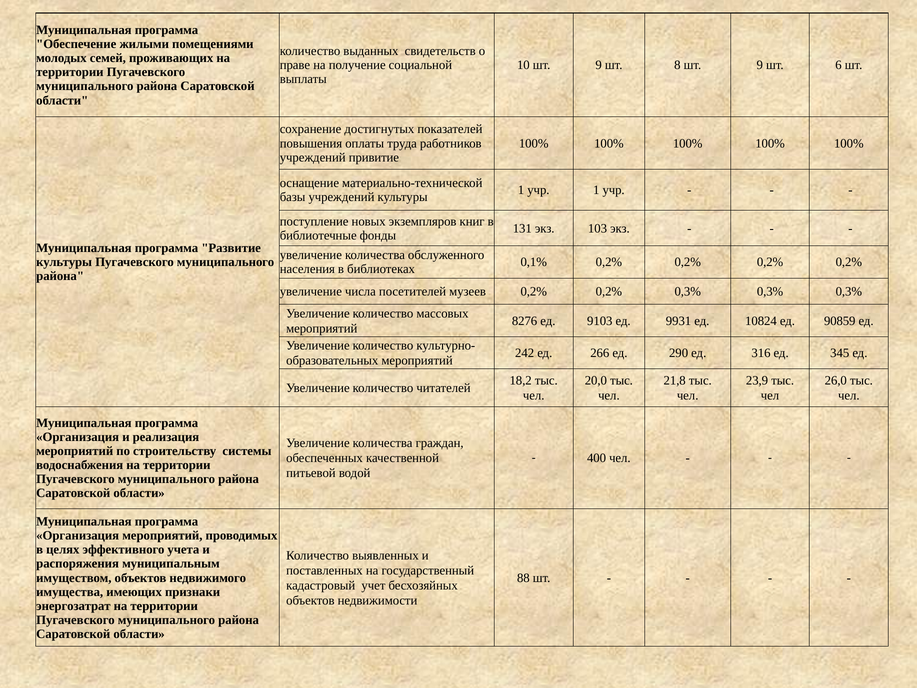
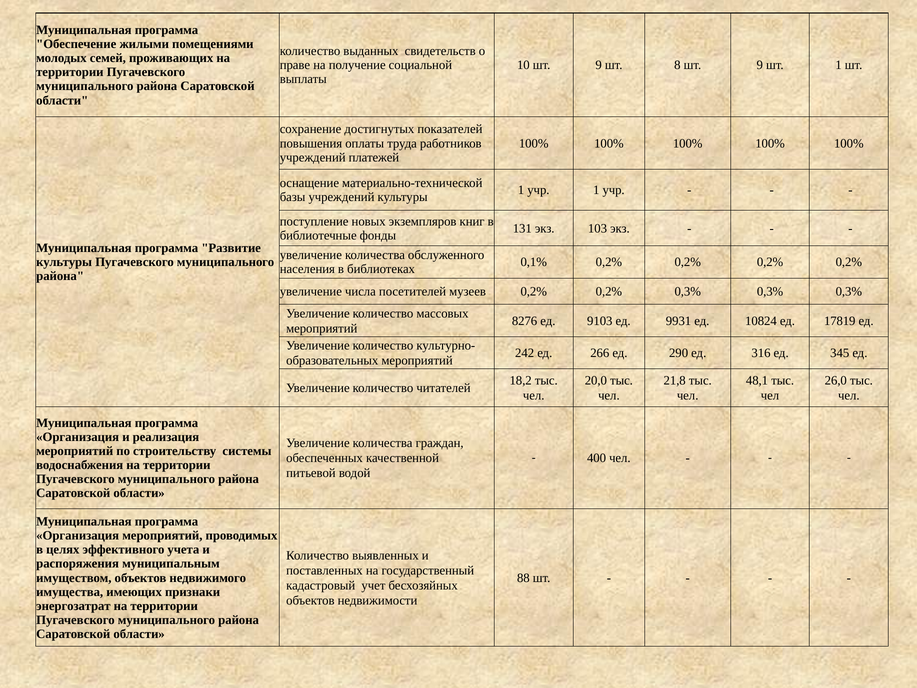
шт 6: 6 -> 1 (839, 65)
привитие: привитие -> платежей (374, 157)
90859: 90859 -> 17819 (840, 321)
23,9: 23,9 -> 48,1 (757, 381)
